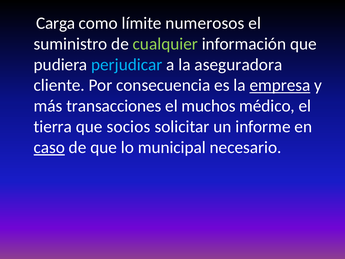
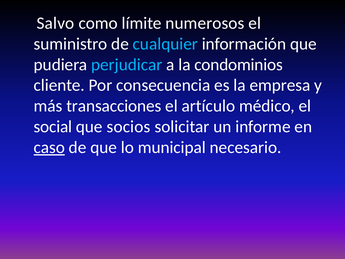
Carga: Carga -> Salvo (55, 23)
cualquier colour: light green -> light blue (165, 44)
aseguradora: aseguradora -> condominios (239, 65)
empresa underline: present -> none (280, 85)
muchos: muchos -> artículo (208, 106)
tierra: tierra -> social (53, 127)
